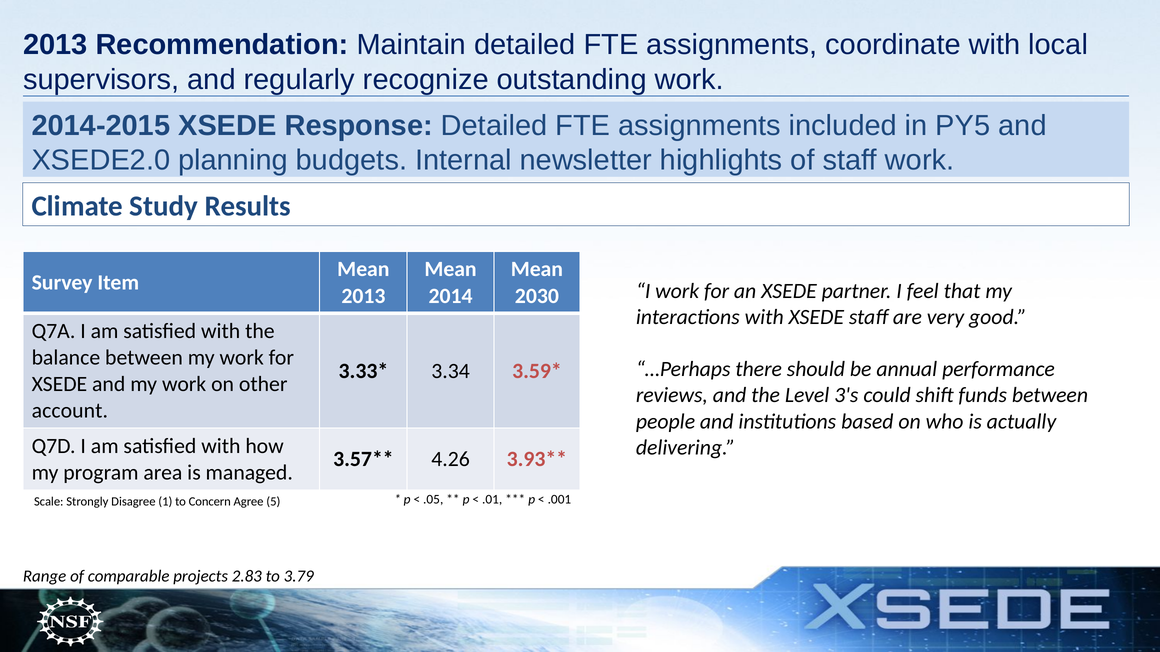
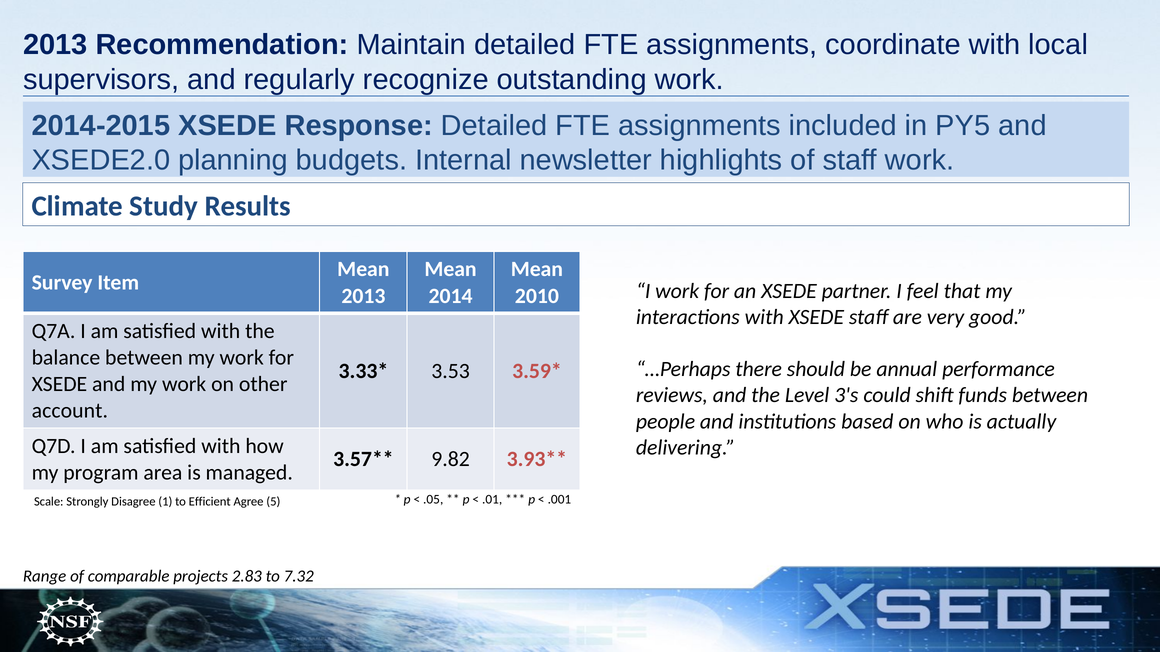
2030: 2030 -> 2010 (537, 296)
3.34: 3.34 -> 3.53 (451, 371)
4.26: 4.26 -> 9.82 (451, 460)
Concern: Concern -> Efficient (210, 502)
3.79: 3.79 -> 7.32 (299, 577)
